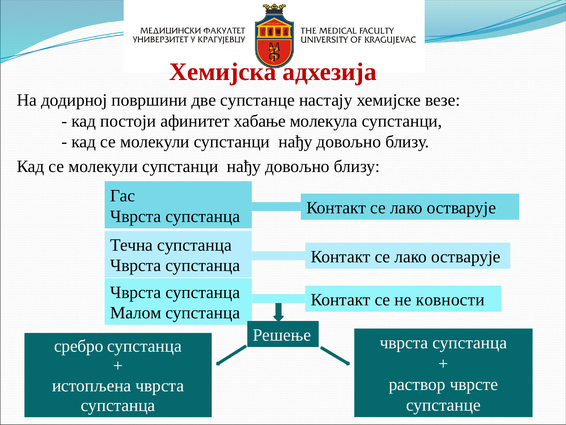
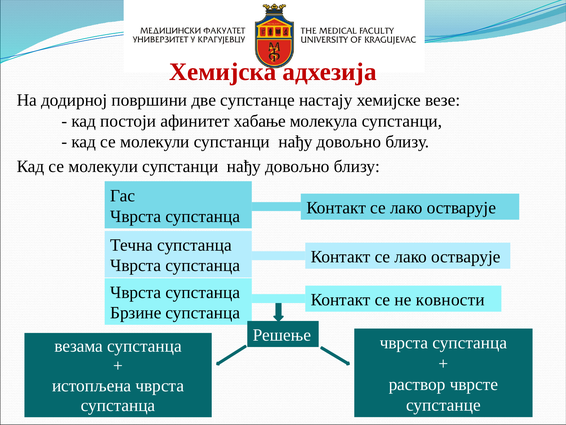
Малом: Малом -> Брзине (136, 312)
сребро: сребро -> везама (79, 346)
